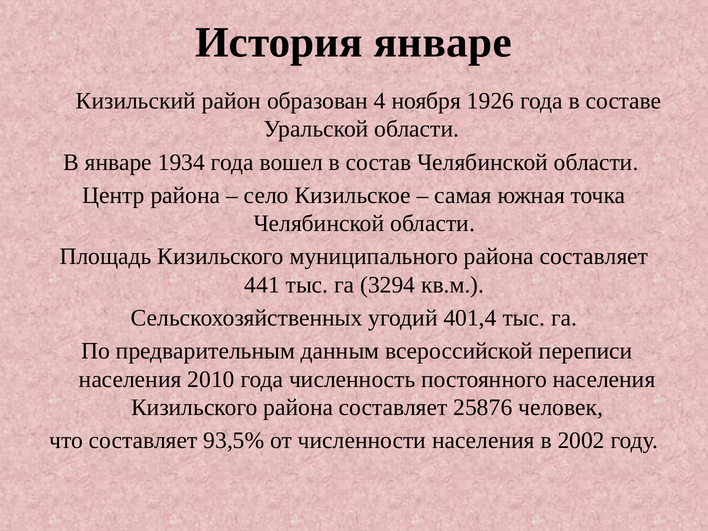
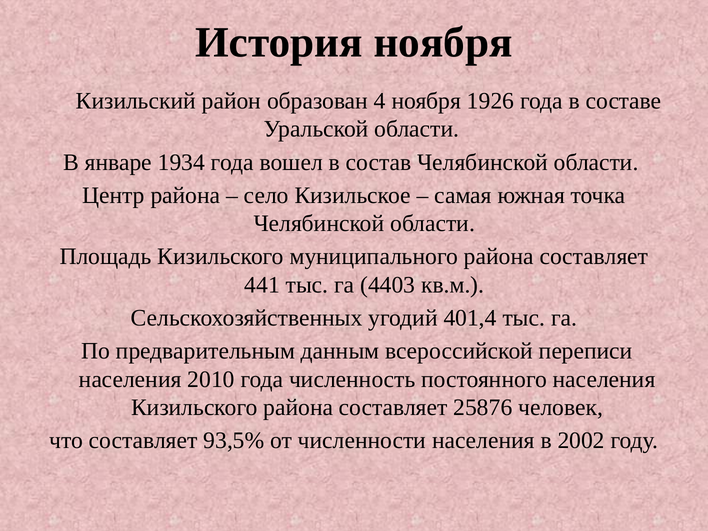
История январе: январе -> ноября (443, 43)
3294: 3294 -> 4403 (388, 285)
